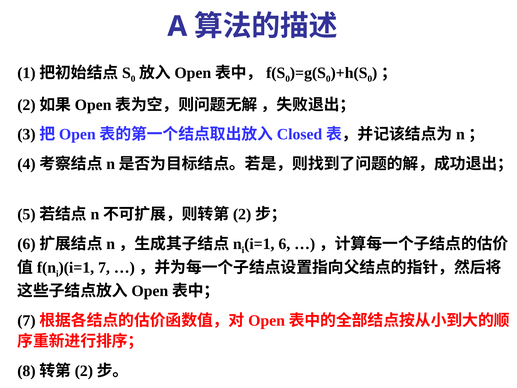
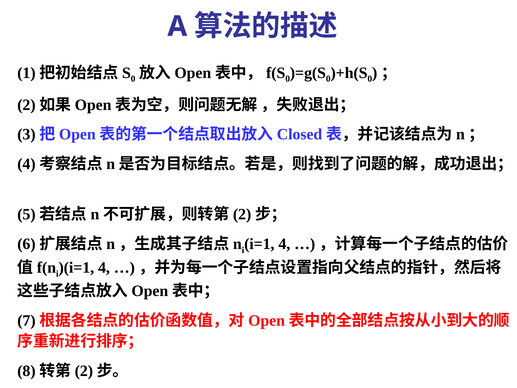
6: 6 -> 4 (284, 244)
7: 7 -> 4 (104, 267)
